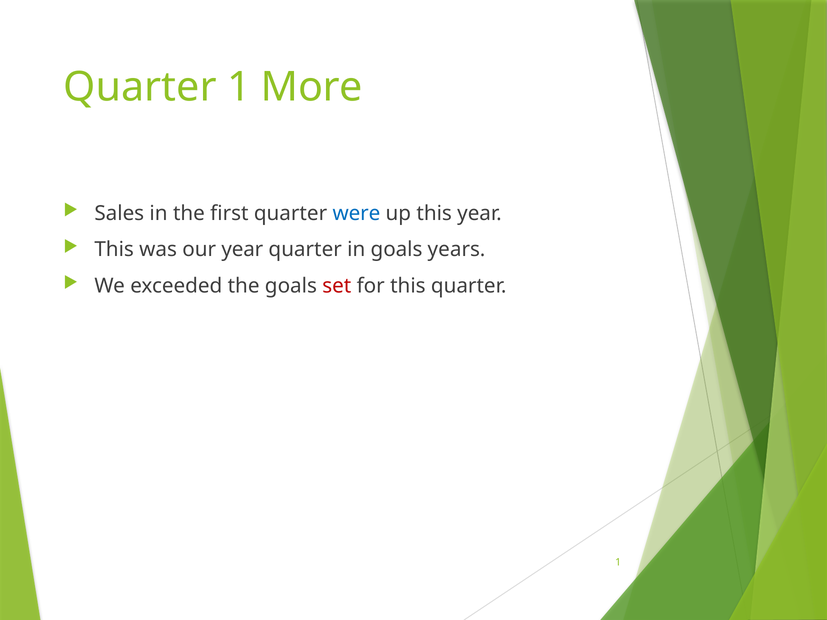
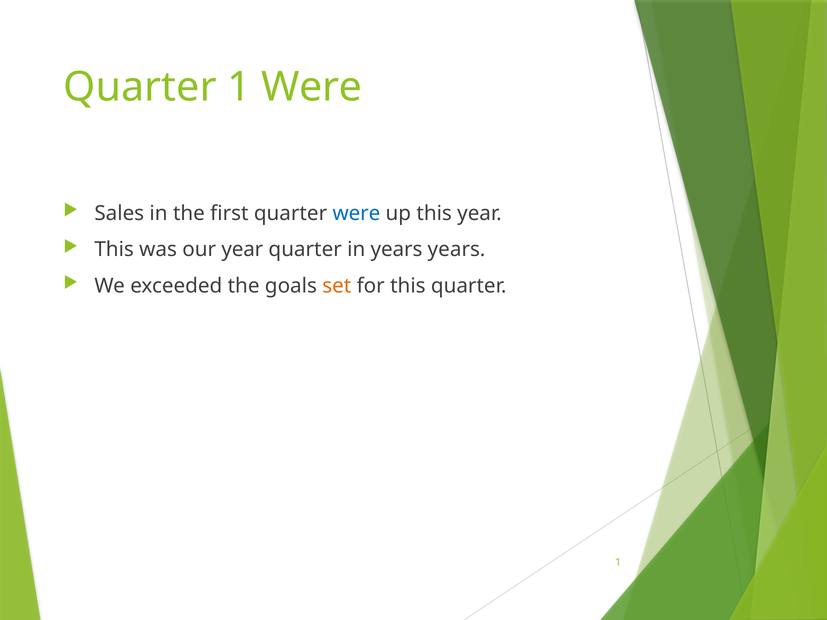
1 More: More -> Were (312, 87)
in goals: goals -> years (397, 250)
set colour: red -> orange (337, 286)
